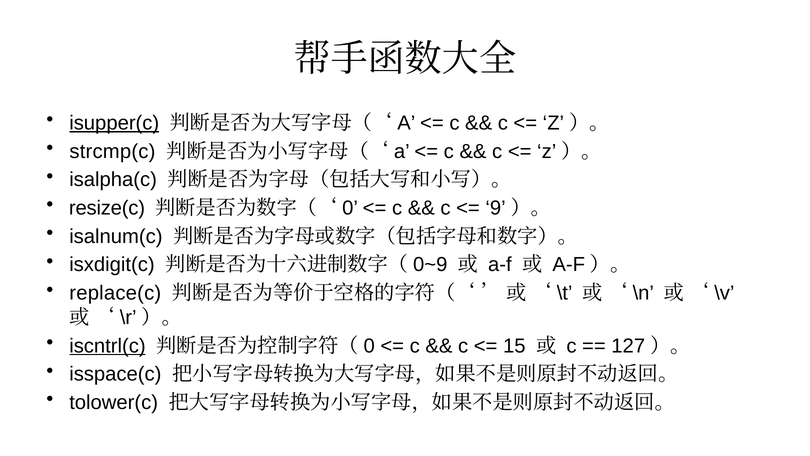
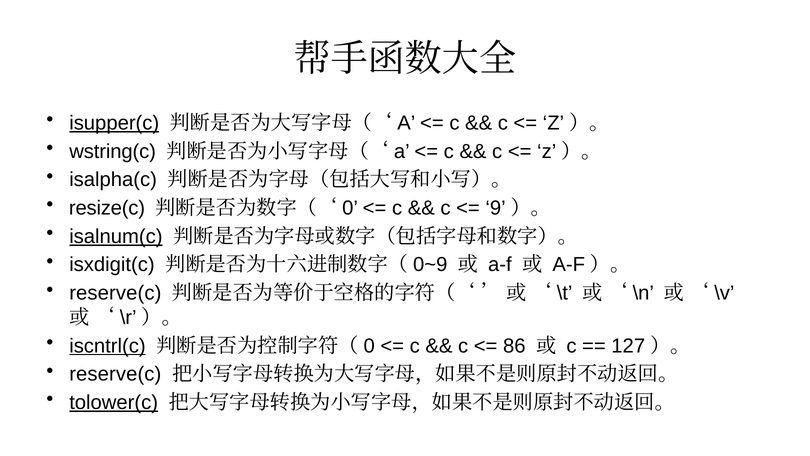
strcmp(c: strcmp(c -> wstring(c (113, 151)
isalnum(c underline: none -> present (116, 236)
replace(c: replace(c -> reserve(c (115, 293)
15: 15 -> 86 (514, 346)
isspace(c: isspace(c -> reserve(c (115, 374)
tolower(c underline: none -> present (114, 402)
